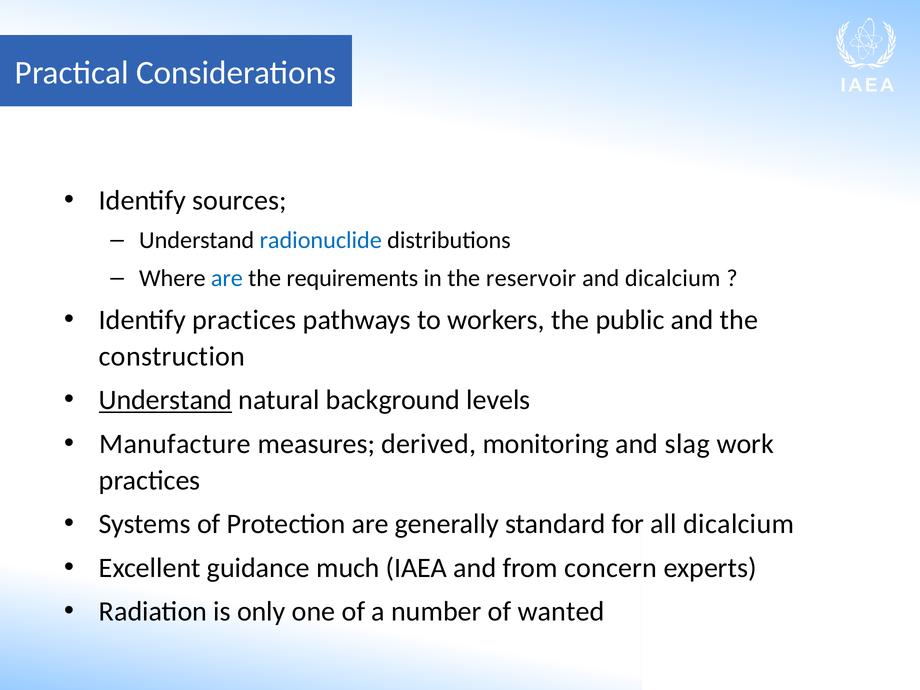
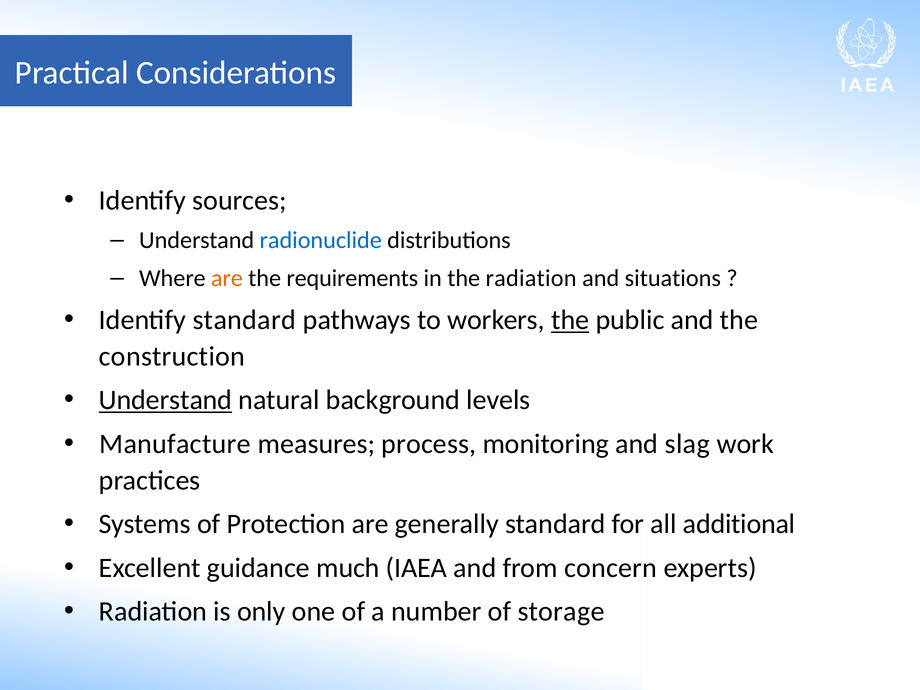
are colour: blue -> orange (227, 278)
the reservoir: reservoir -> radiation (531, 278)
and dicalcium: dicalcium -> situations (673, 278)
Identify practices: practices -> standard (244, 320)
the underline: none -> present (570, 320)
derived: derived -> process (429, 444)
all dicalcium: dicalcium -> additional (739, 524)
wanted: wanted -> storage (561, 612)
